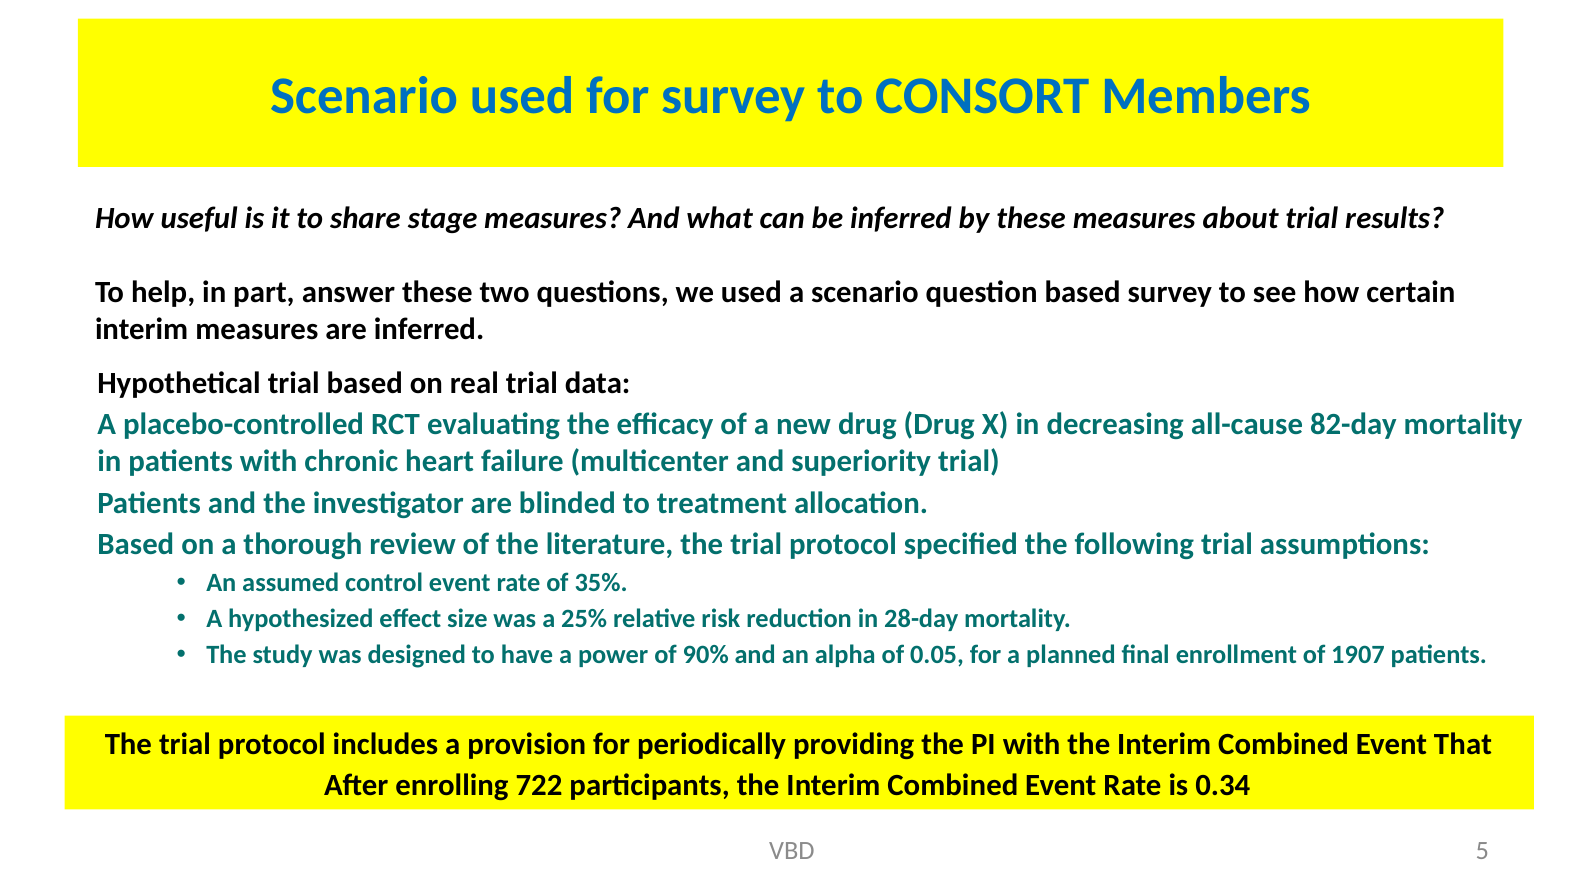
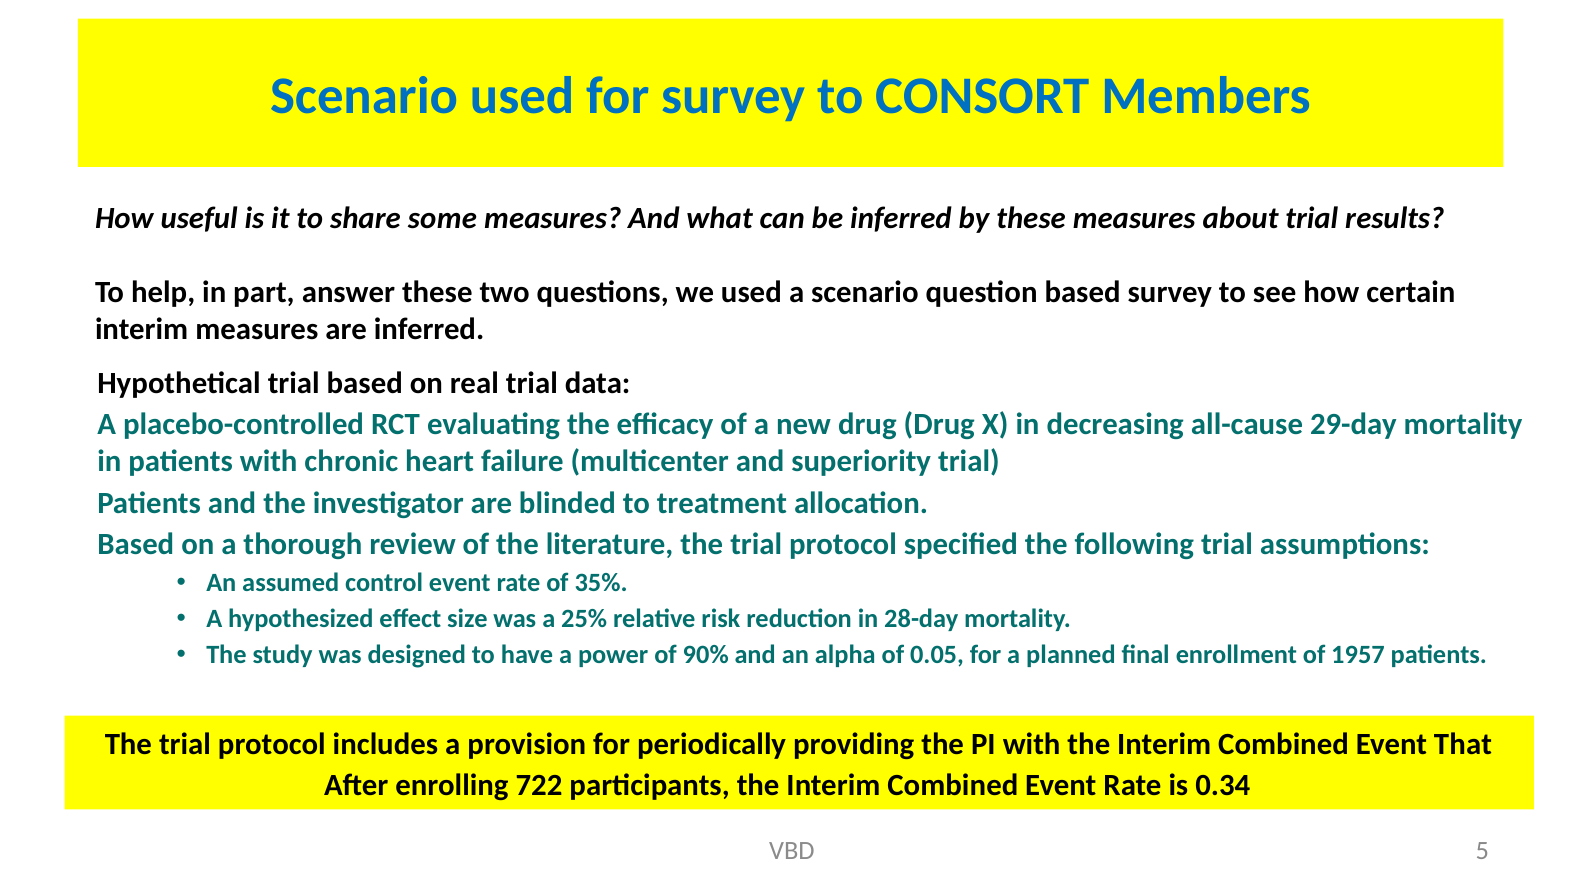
stage: stage -> some (442, 219)
82-day: 82-day -> 29-day (1353, 425)
1907: 1907 -> 1957 (1358, 655)
